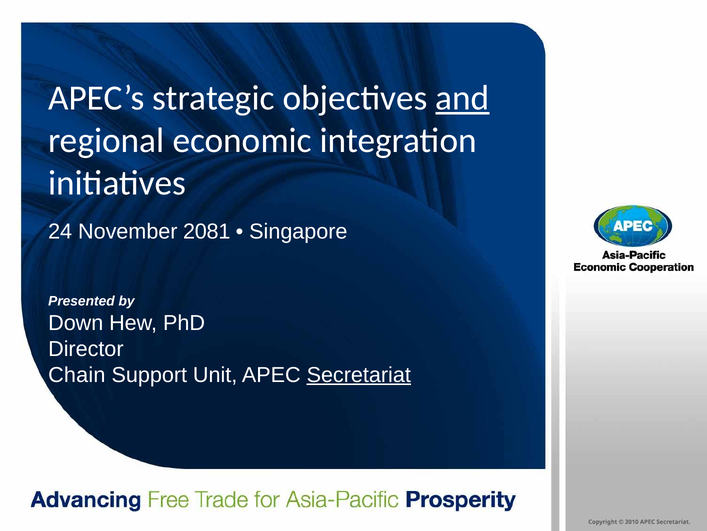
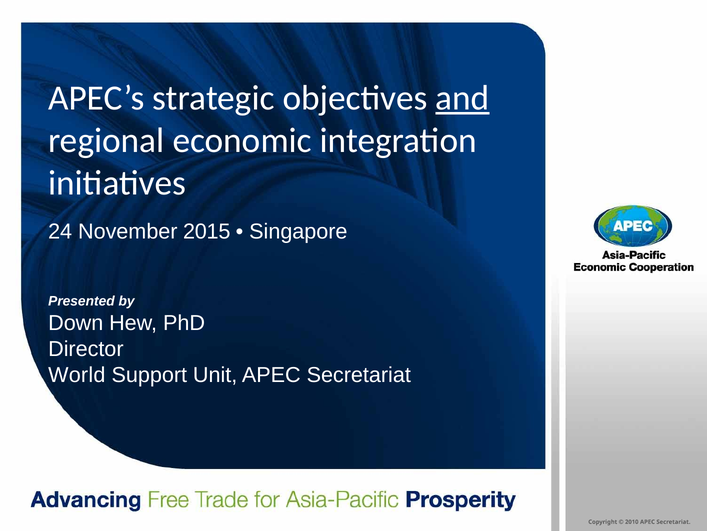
2081: 2081 -> 2015 (207, 231)
Chain: Chain -> World (77, 374)
Secretariat underline: present -> none (359, 374)
